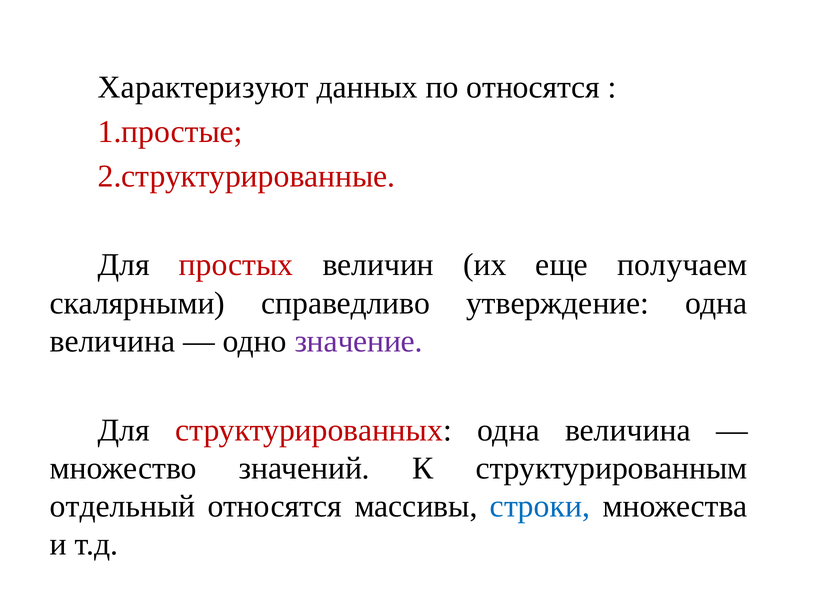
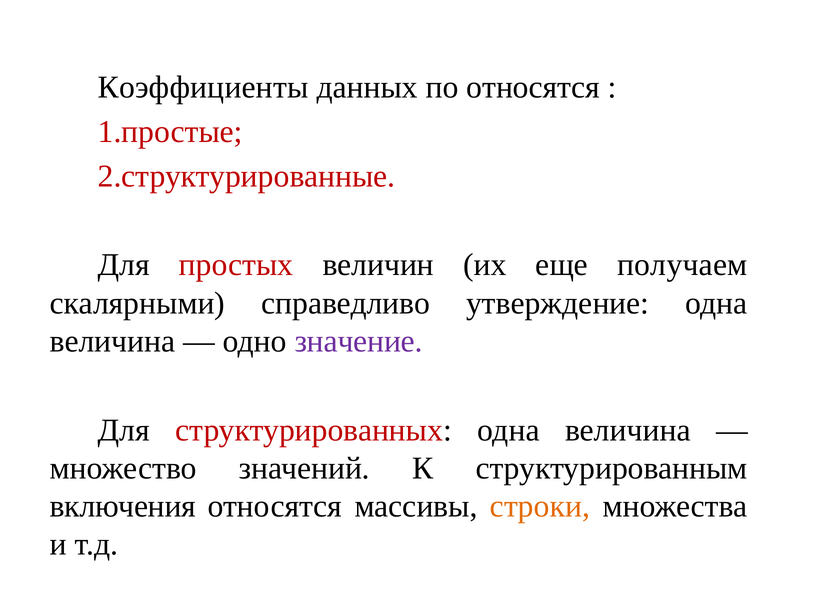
Характеризуют: Характеризуют -> Коэффициенты (203, 87)
отдельный: отдельный -> включения (123, 506)
строки colour: blue -> orange (540, 506)
